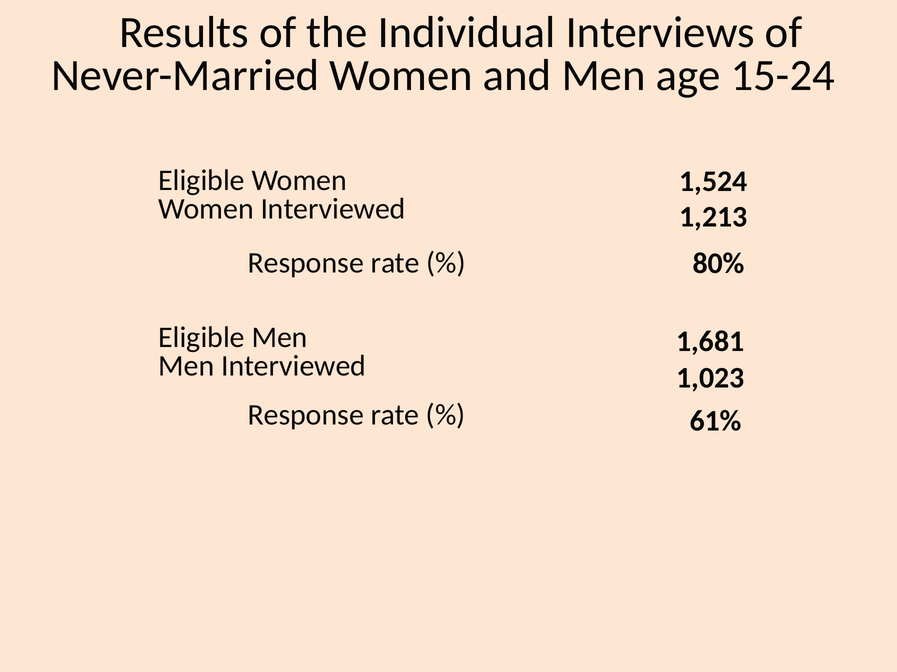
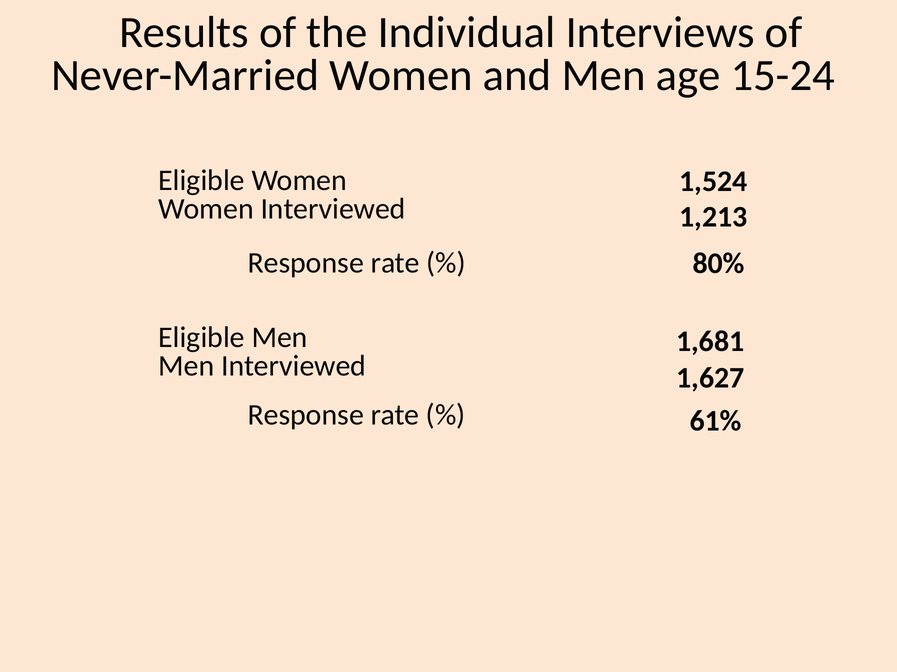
1,023: 1,023 -> 1,627 (710, 378)
